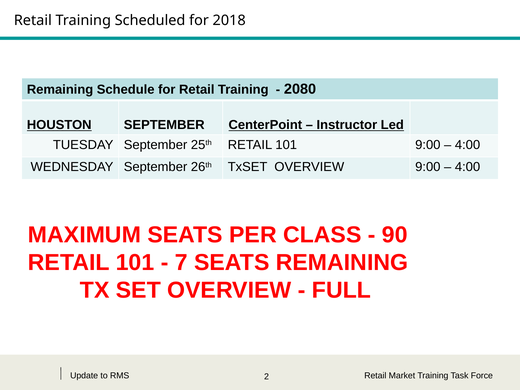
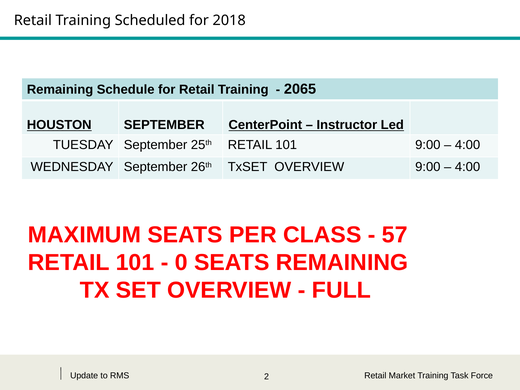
2080: 2080 -> 2065 (300, 89)
90: 90 -> 57 (395, 235)
7: 7 -> 0 (181, 262)
